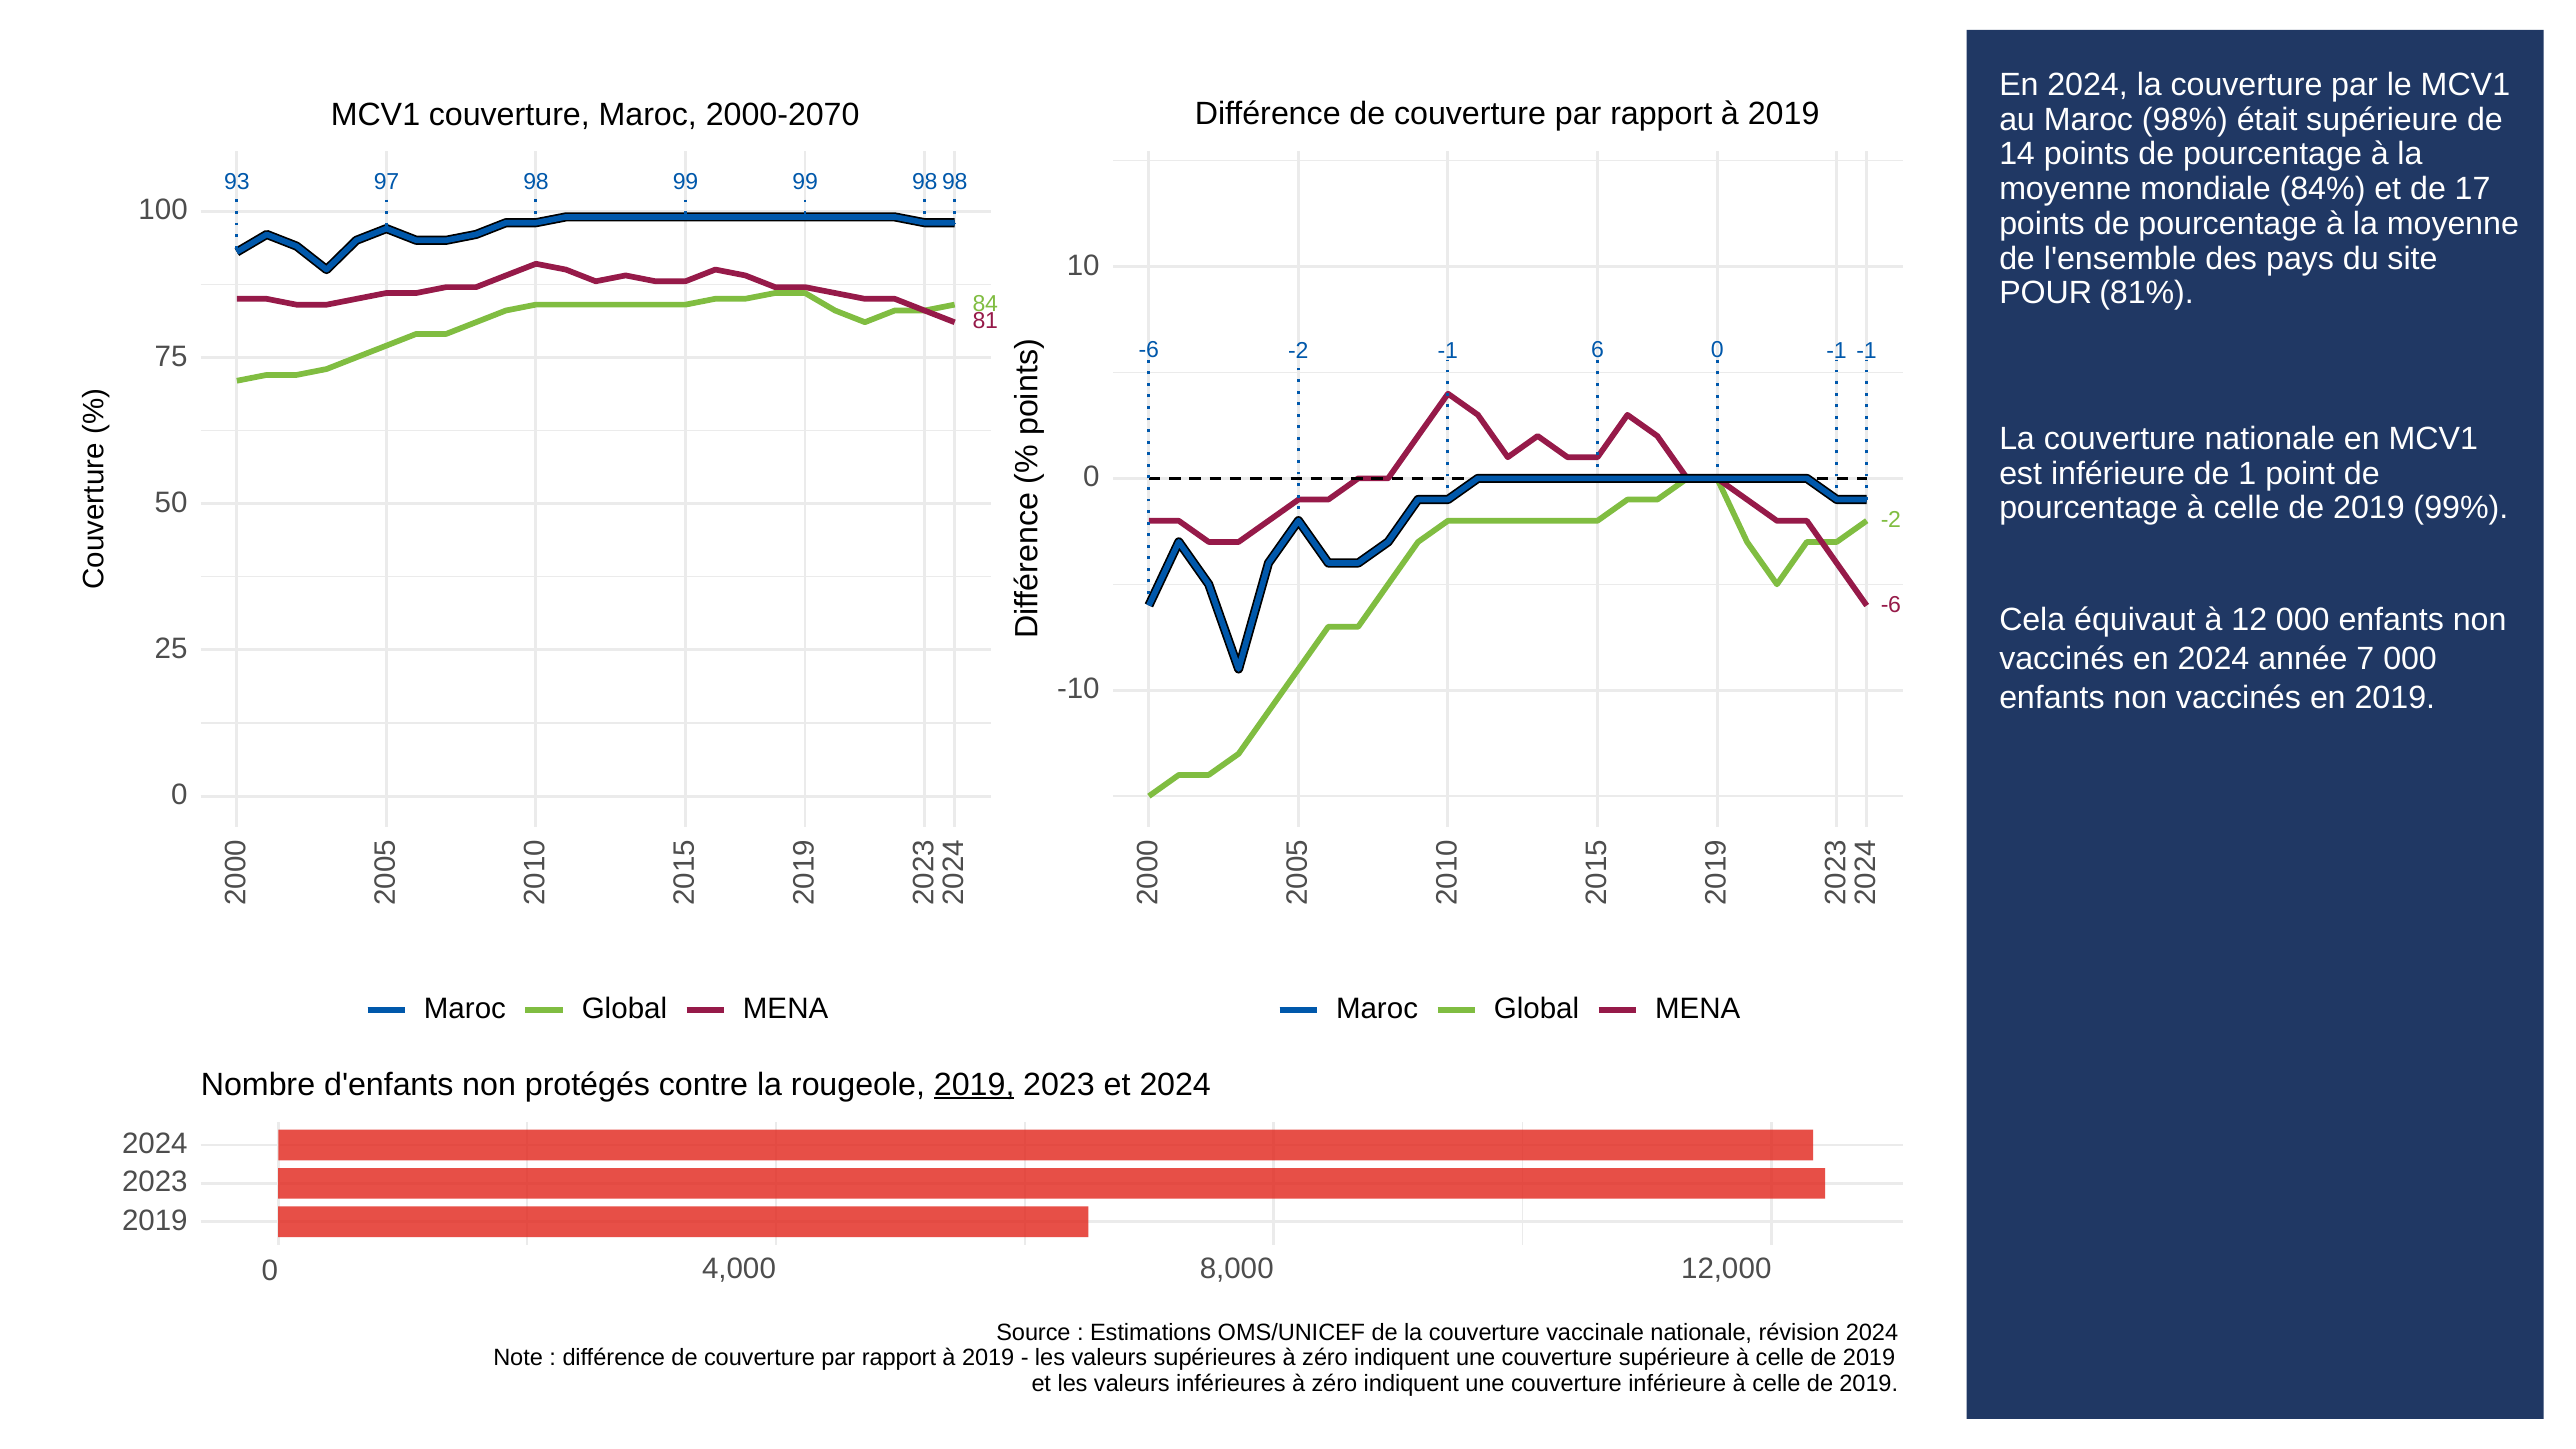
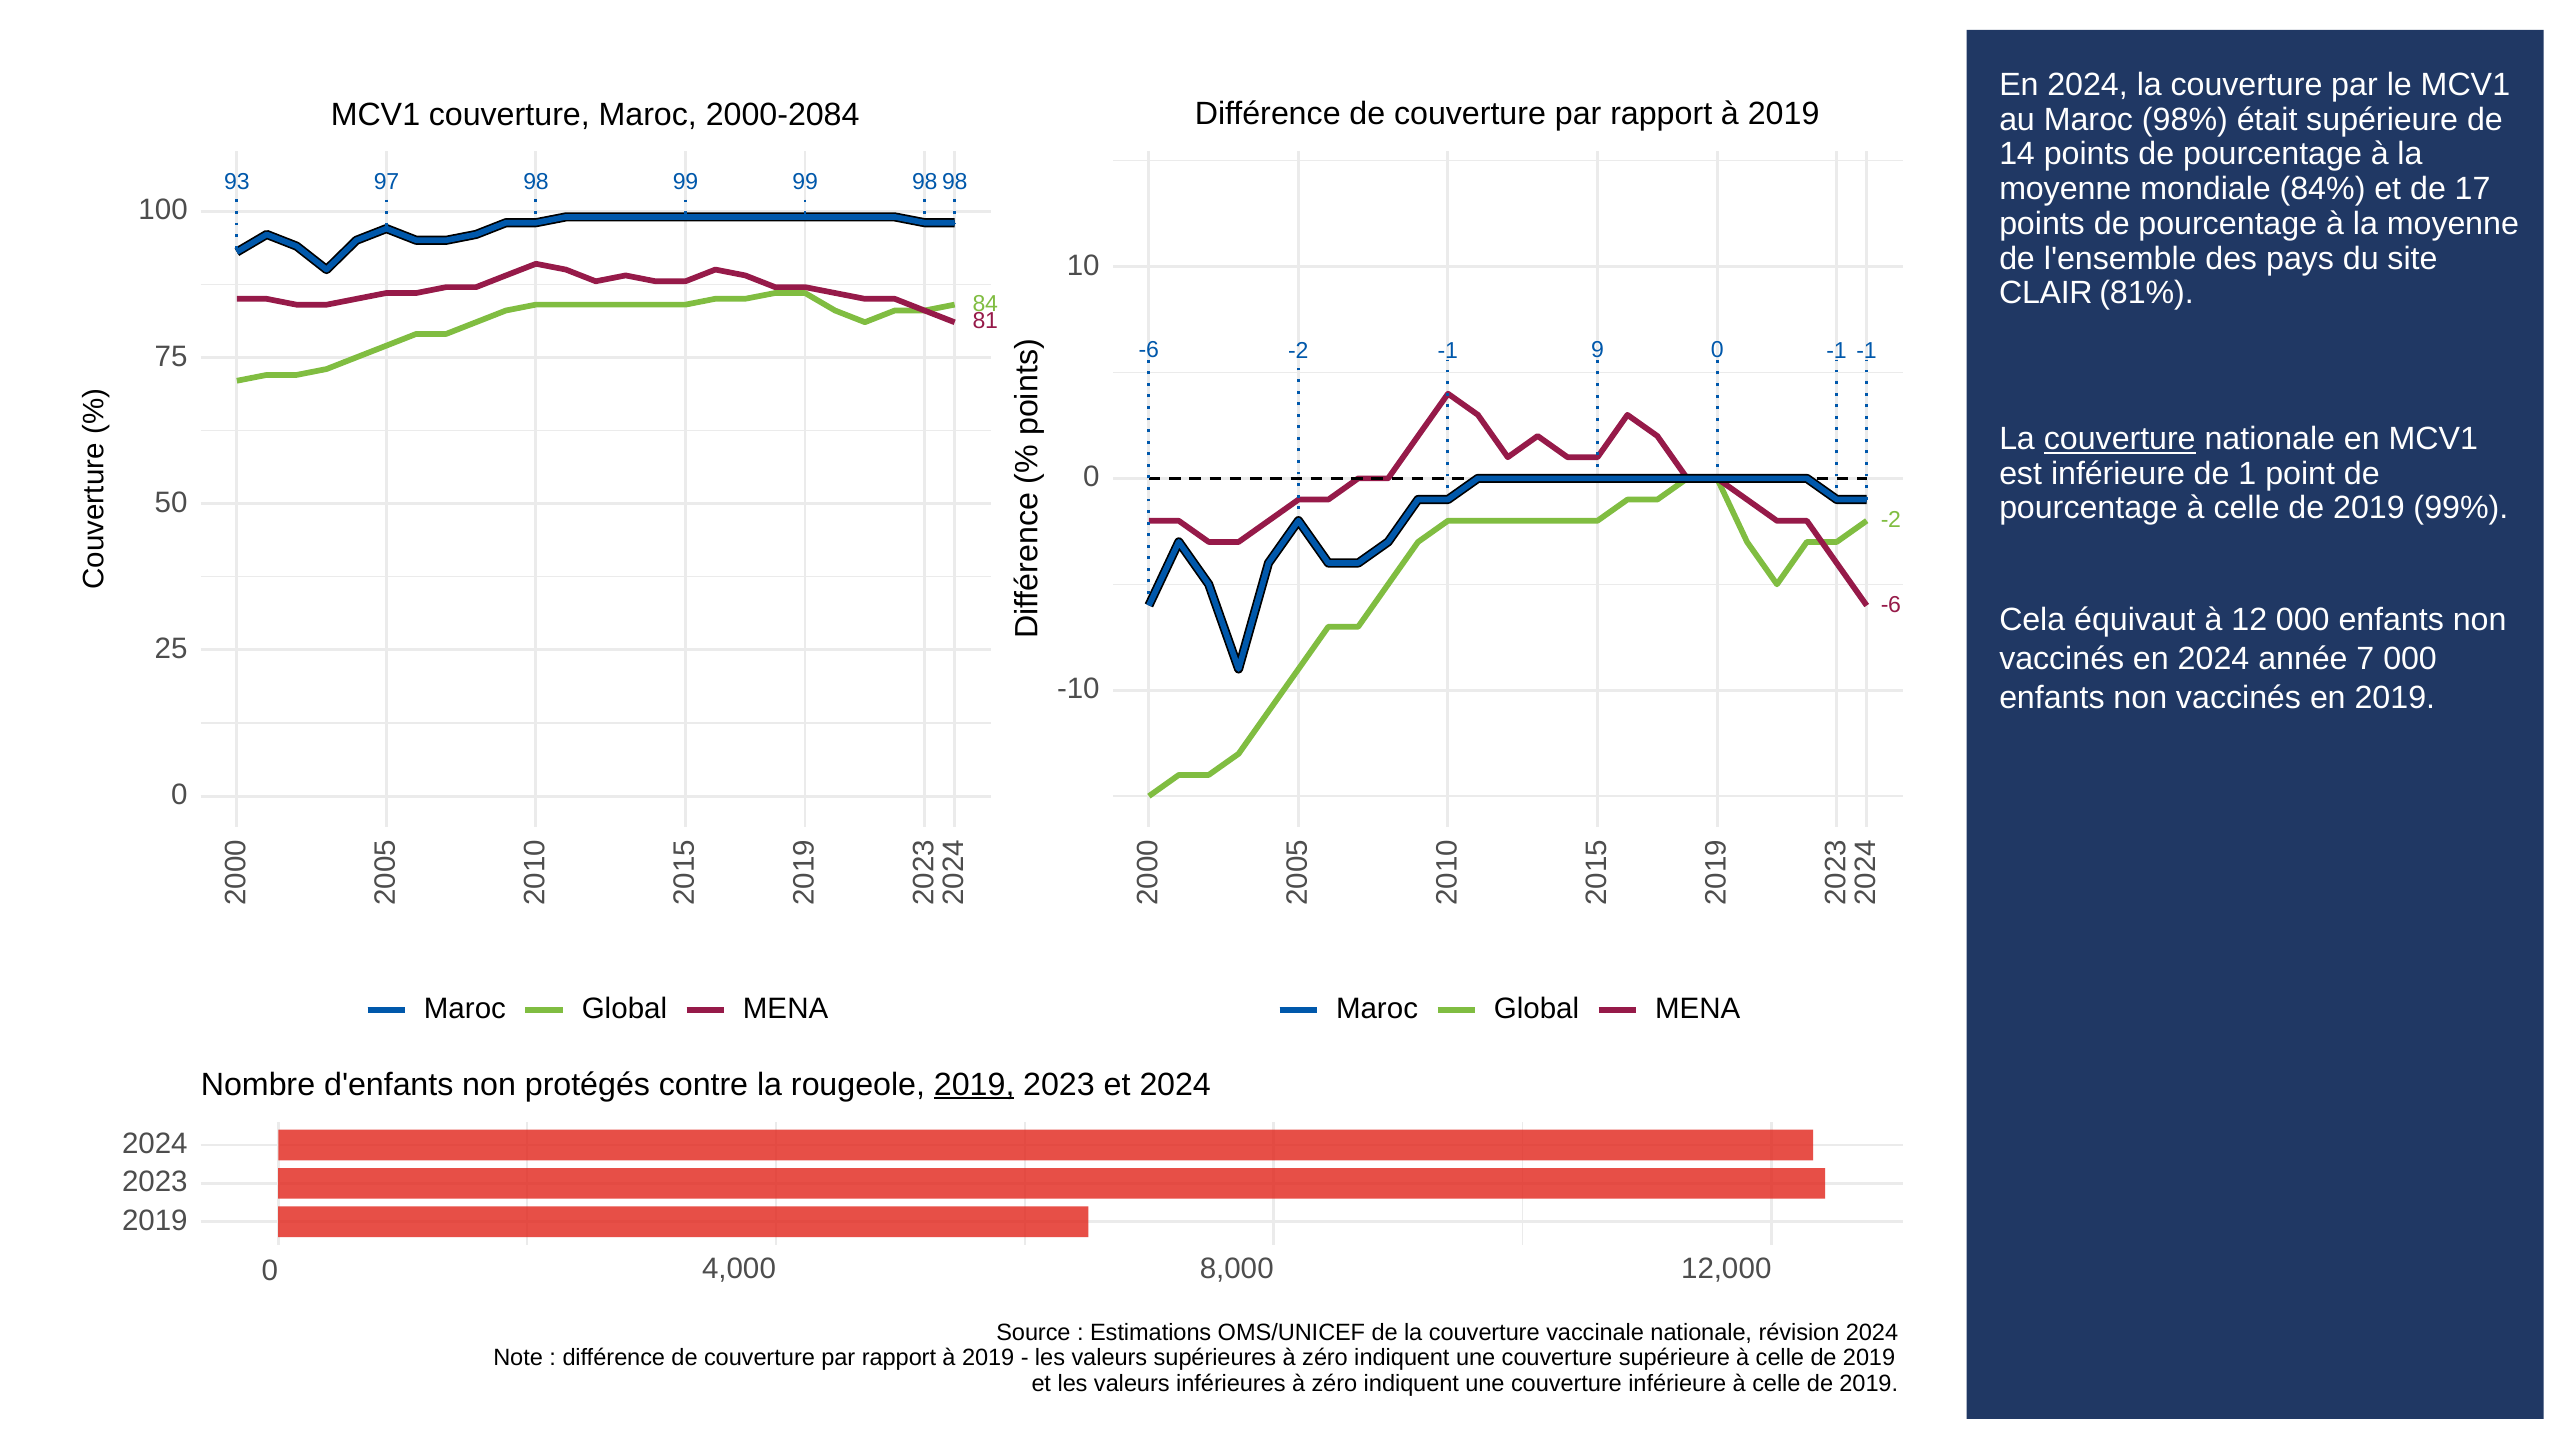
2000-2070: 2000-2070 -> 2000-2084 (783, 115)
POUR: POUR -> CLAIR (2046, 293)
-1 6: 6 -> 9 (1598, 350)
couverture underline: none -> present (2120, 439)
